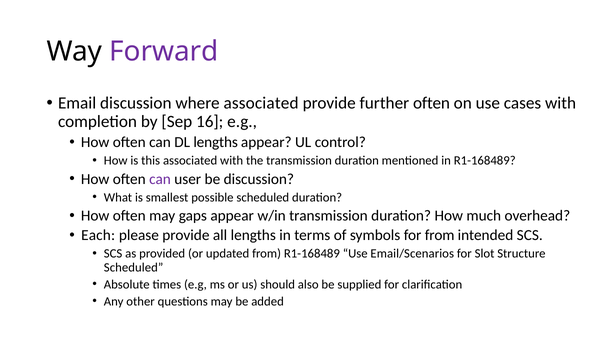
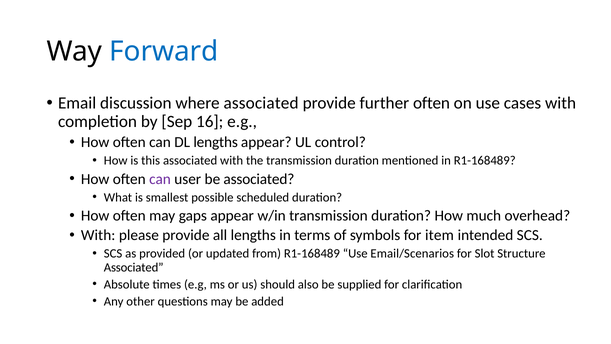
Forward colour: purple -> blue (164, 51)
be discussion: discussion -> associated (259, 179)
Each: Each -> With (98, 235)
for from: from -> item (439, 235)
Scheduled: Scheduled -> Associated (134, 267)
